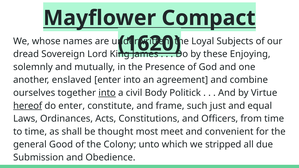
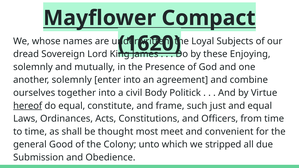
another enslaved: enslaved -> solemnly (72, 80)
into underline: present -> none (107, 93)
do enter: enter -> equal (72, 106)
